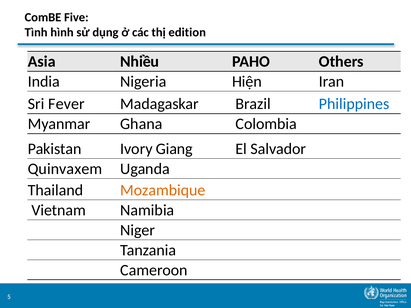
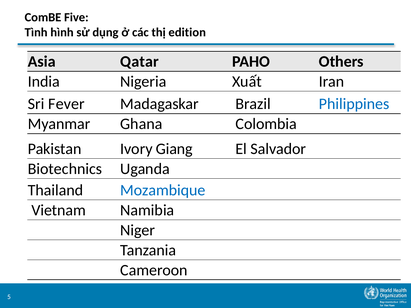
Nhiều: Nhiều -> Qatar (140, 62)
Hiện: Hiện -> Xuất (247, 82)
Quinvaxem: Quinvaxem -> Biotechnics (65, 169)
Mozambique colour: orange -> blue (163, 190)
